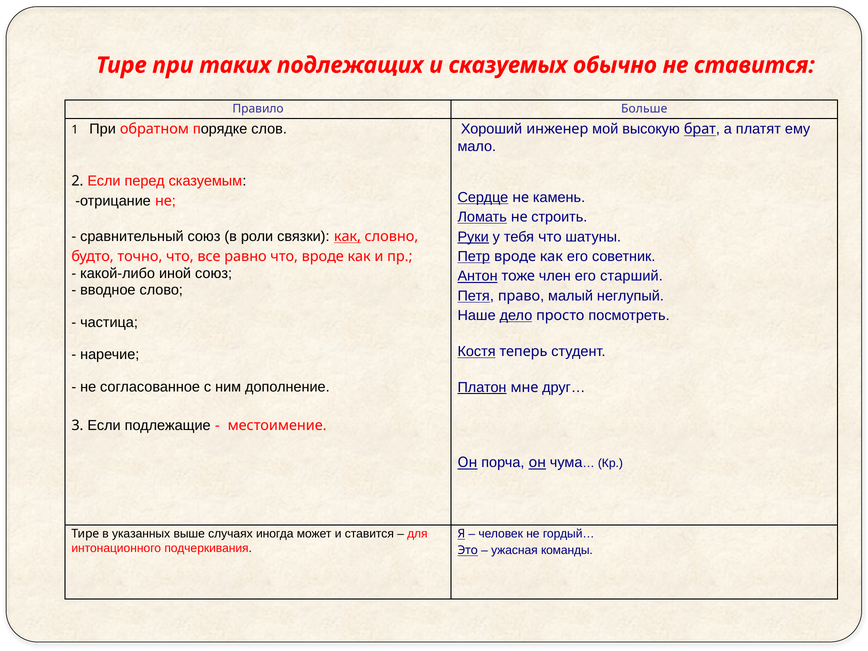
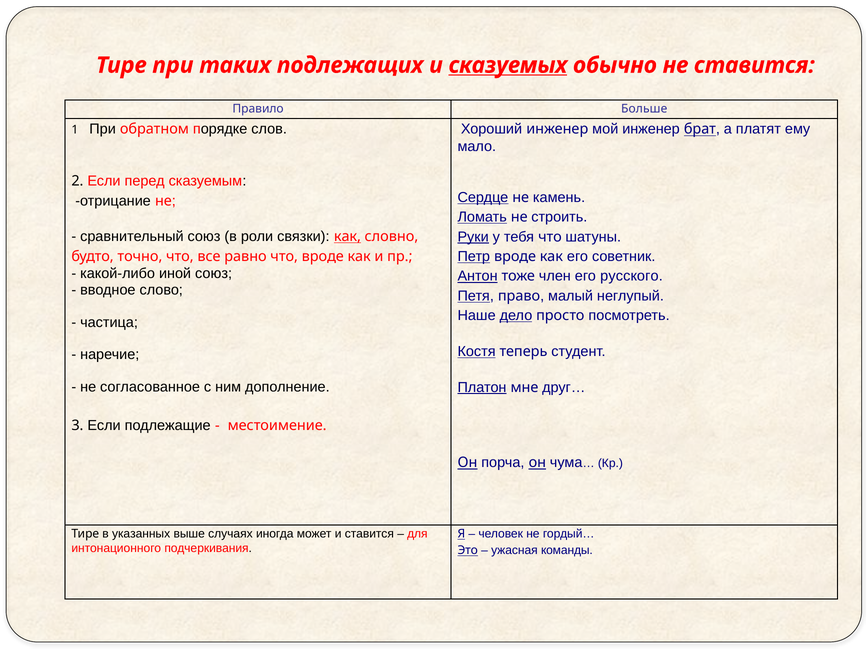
сказуемых underline: none -> present (508, 65)
мой высокую: высокую -> инженер (651, 129)
старший: старший -> русского (631, 276)
